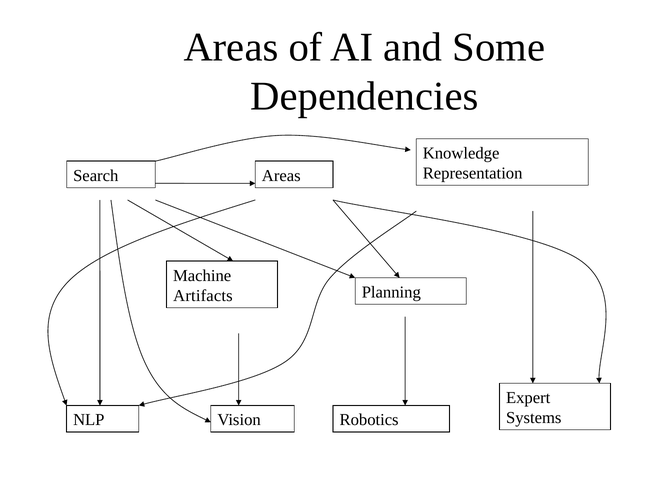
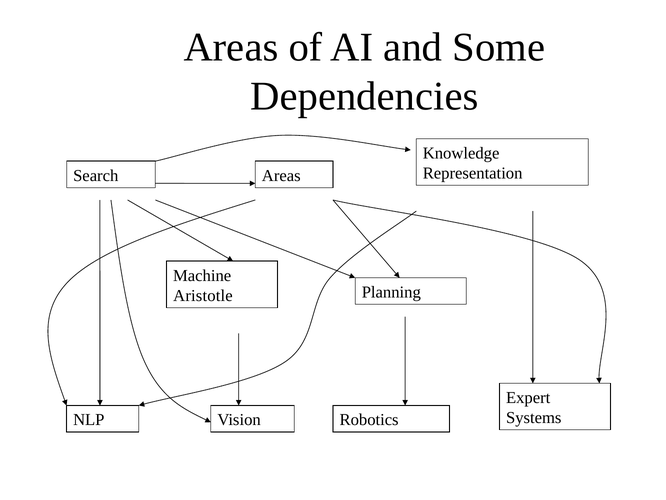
Artifacts: Artifacts -> Aristotle (203, 295)
